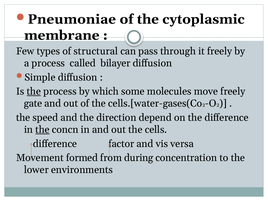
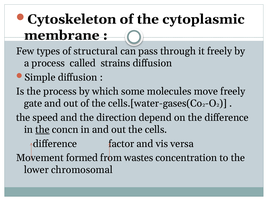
Pneumoniae: Pneumoniae -> Cytoskeleton (72, 19)
bilayer: bilayer -> strains (115, 63)
the underline: present -> none (34, 91)
during: during -> wastes (139, 158)
environments: environments -> chromosomal (82, 170)
